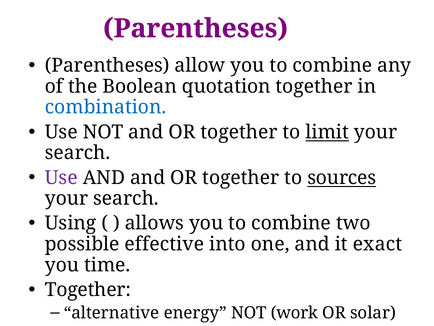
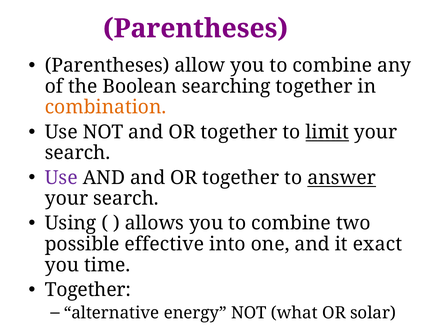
quotation: quotation -> searching (226, 86)
combination colour: blue -> orange (106, 107)
sources: sources -> answer (342, 177)
work: work -> what (294, 312)
